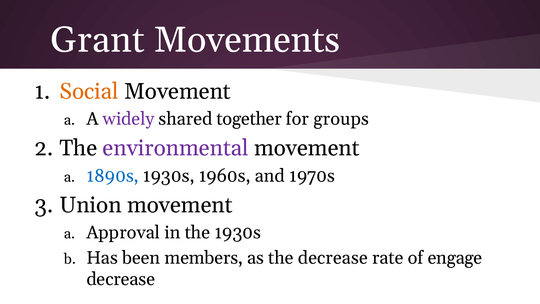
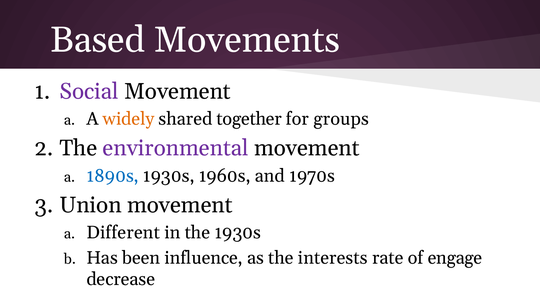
Grant: Grant -> Based (98, 40)
Social colour: orange -> purple (89, 91)
widely colour: purple -> orange (129, 119)
Approval: Approval -> Different (123, 232)
members: members -> influence (204, 258)
the decrease: decrease -> interests (333, 258)
